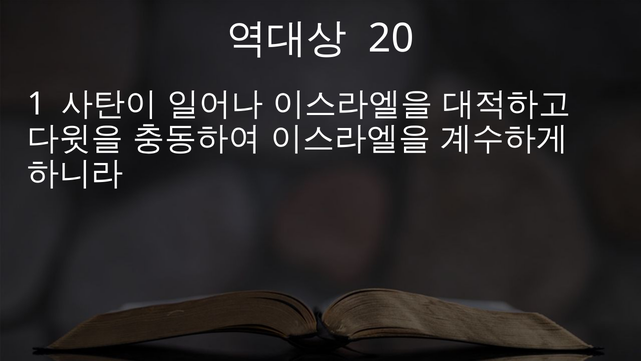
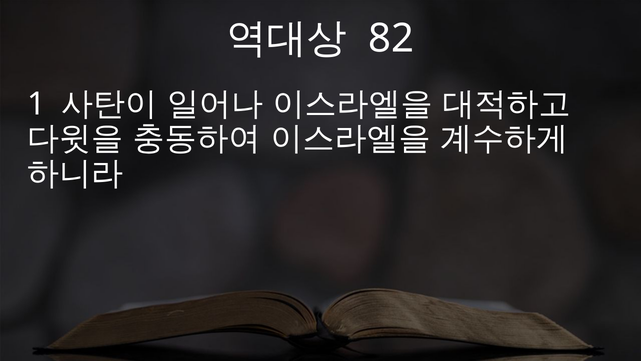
20: 20 -> 82 (391, 39)
